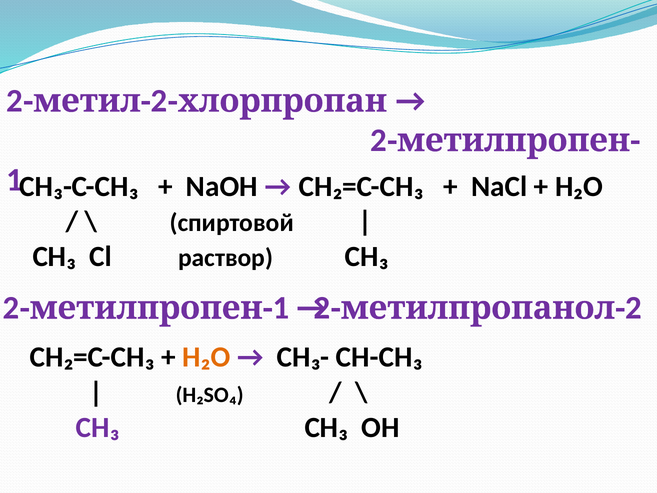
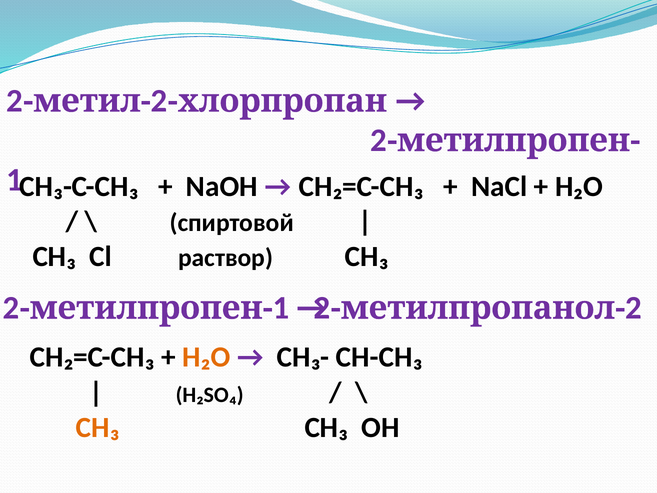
CH₃ colour: purple -> orange (98, 427)
